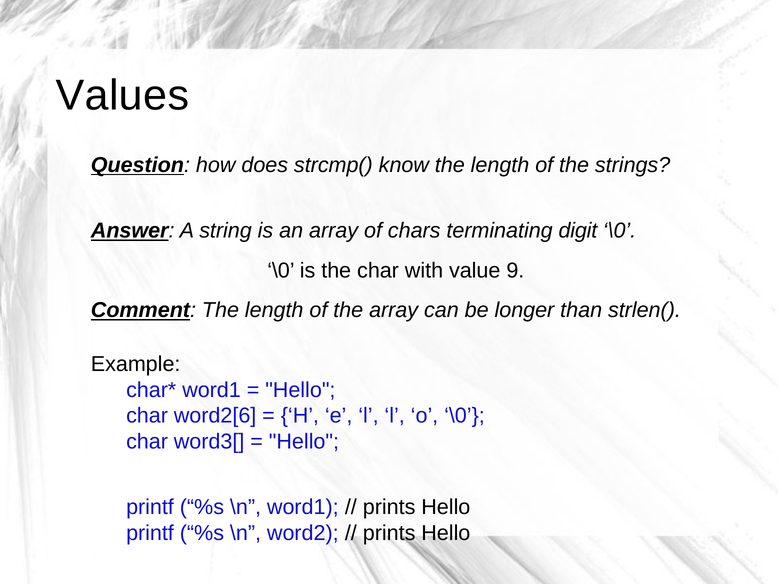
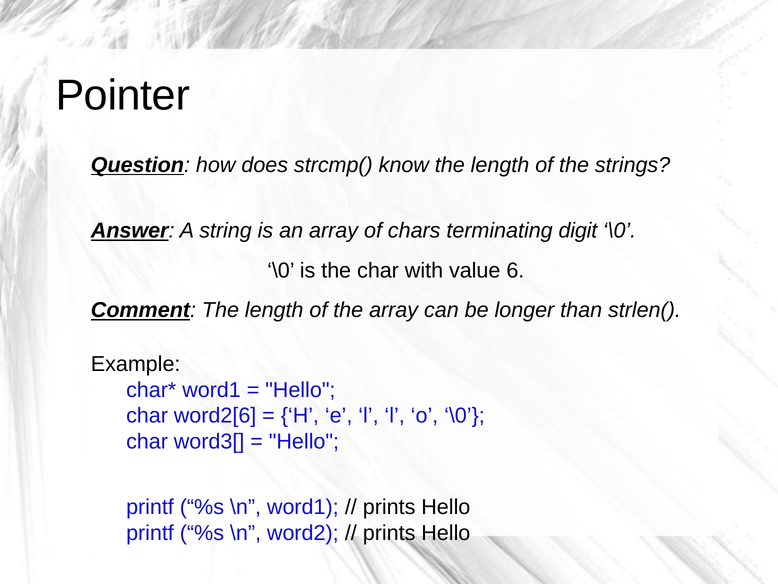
Values: Values -> Pointer (123, 95)
9: 9 -> 6 (515, 270)
